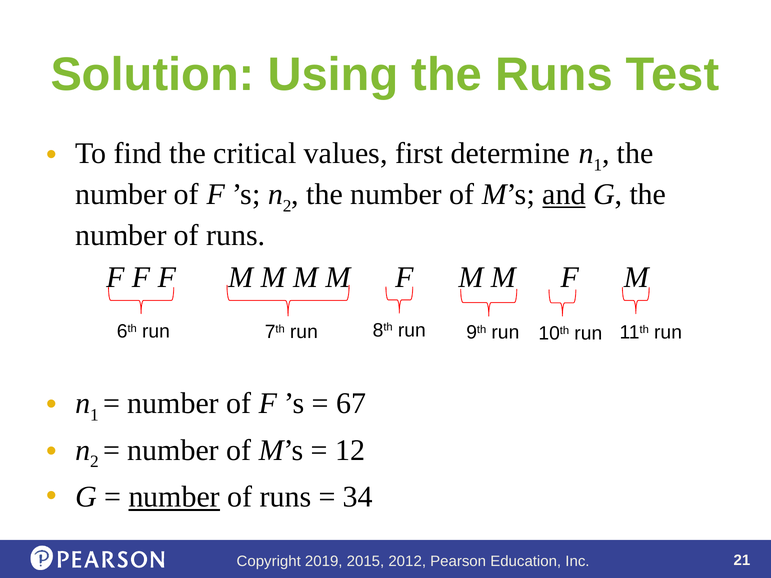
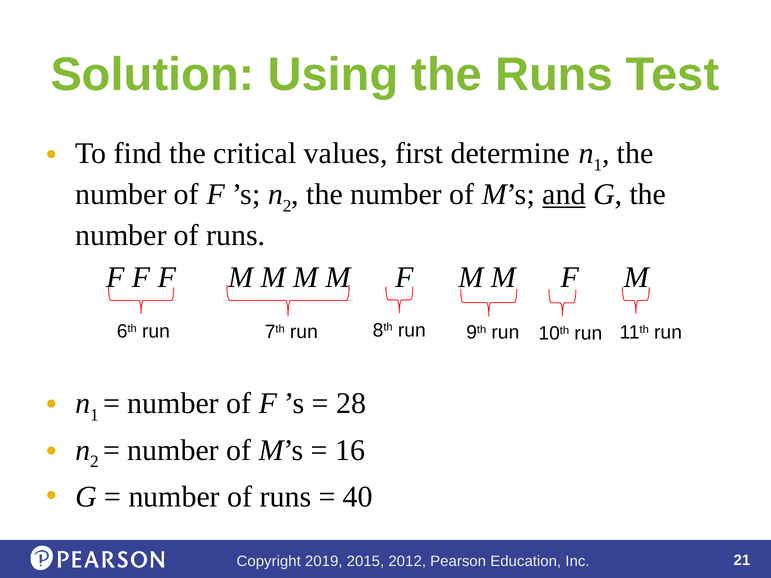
67: 67 -> 28 (351, 403)
12: 12 -> 16 (350, 450)
number underline: present -> none (174, 497)
34: 34 -> 40 (358, 497)
